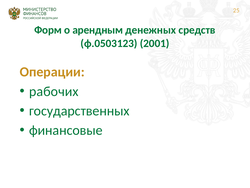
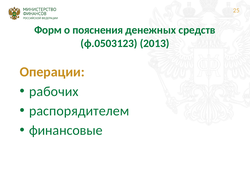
арендным: арендным -> пояснения (98, 30)
2001: 2001 -> 2013 (155, 43)
государственных: государственных -> распорядителем (79, 111)
